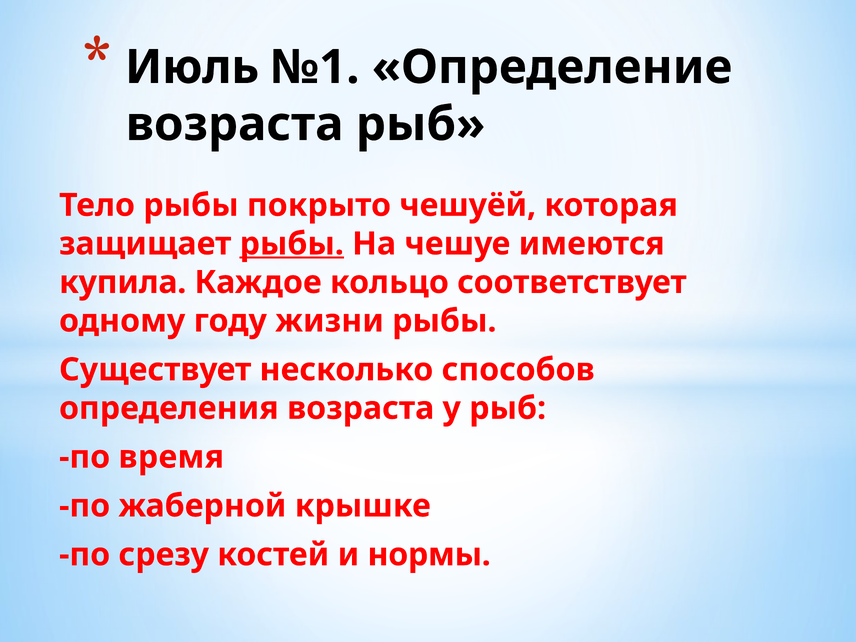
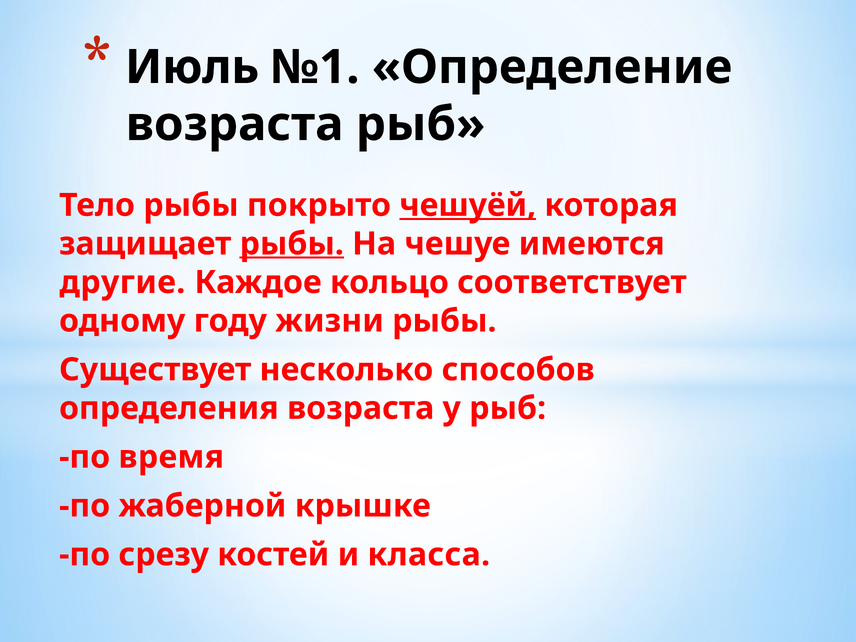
чешуёй underline: none -> present (468, 205)
купила: купила -> другие (122, 282)
нормы: нормы -> класса (429, 555)
